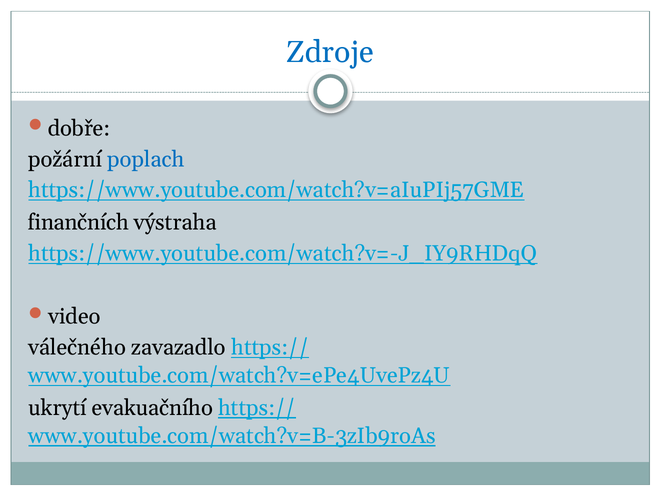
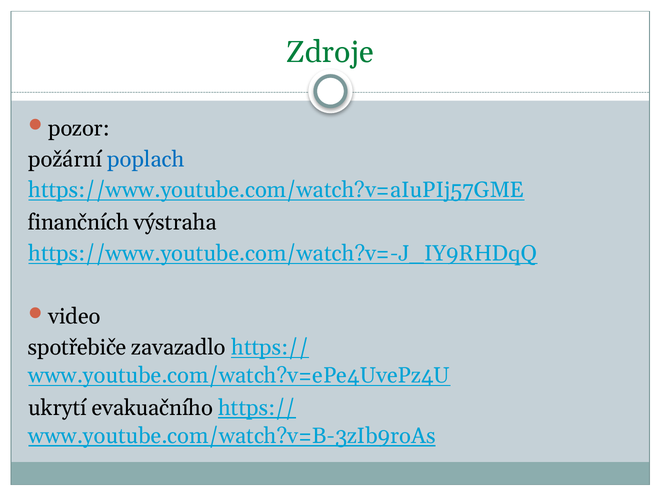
Zdroje colour: blue -> green (330, 52)
dobře: dobře -> pozor (79, 128)
válečného: válečného -> spotřebiče (77, 347)
